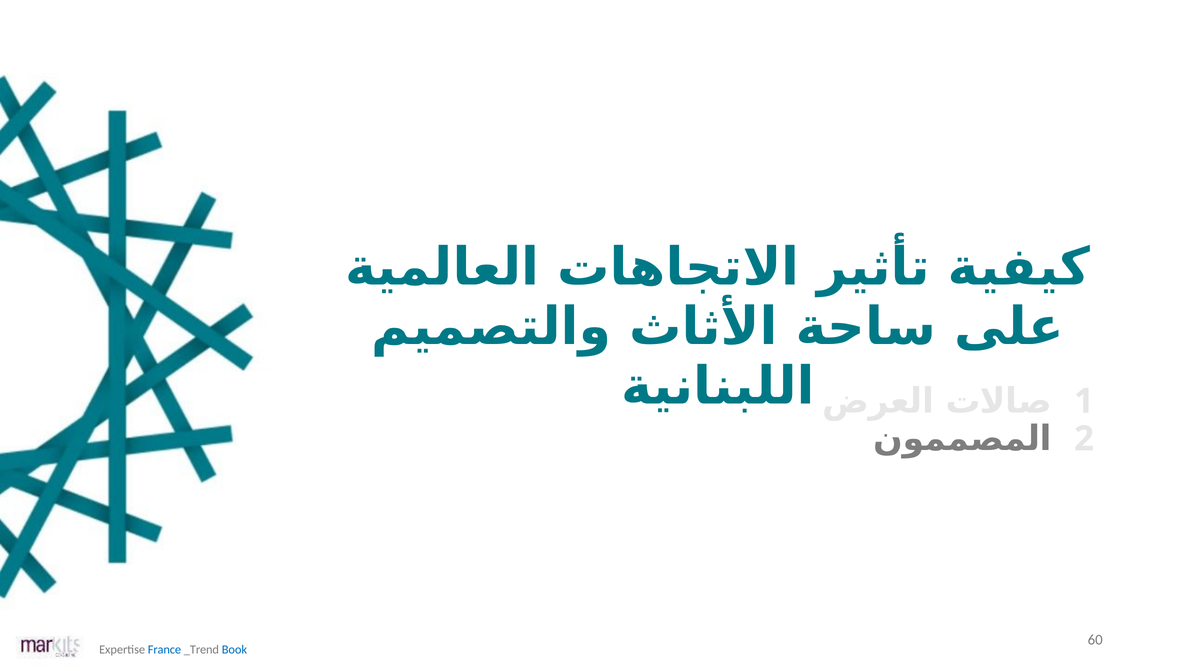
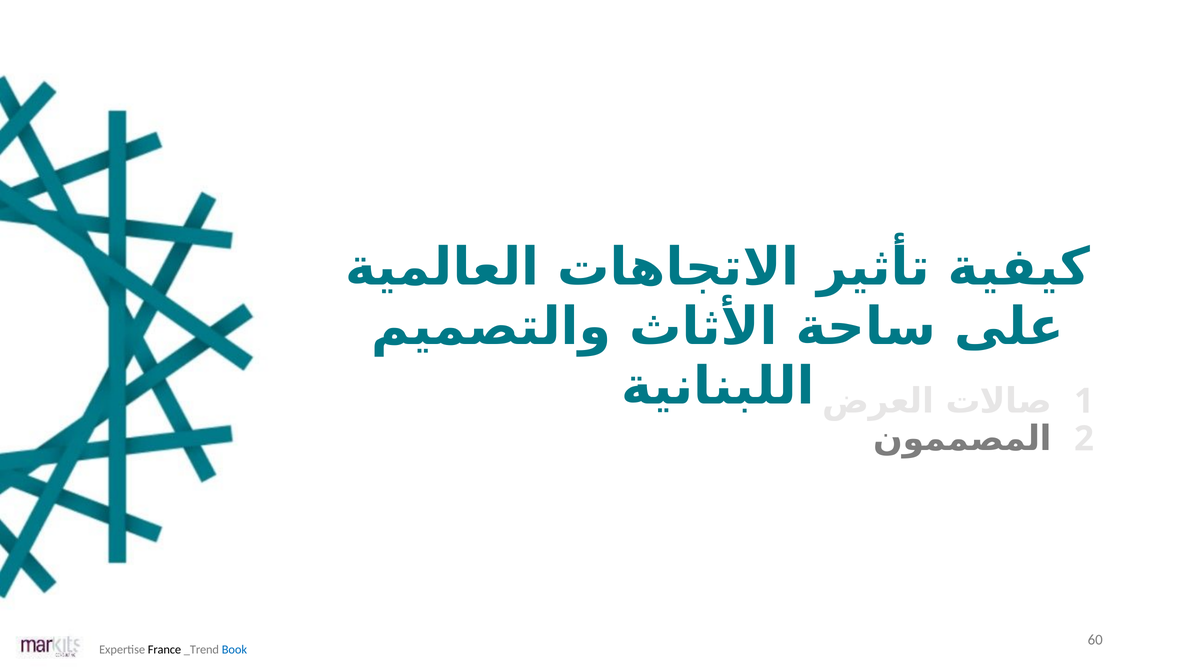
France colour: blue -> black (164, 650)
